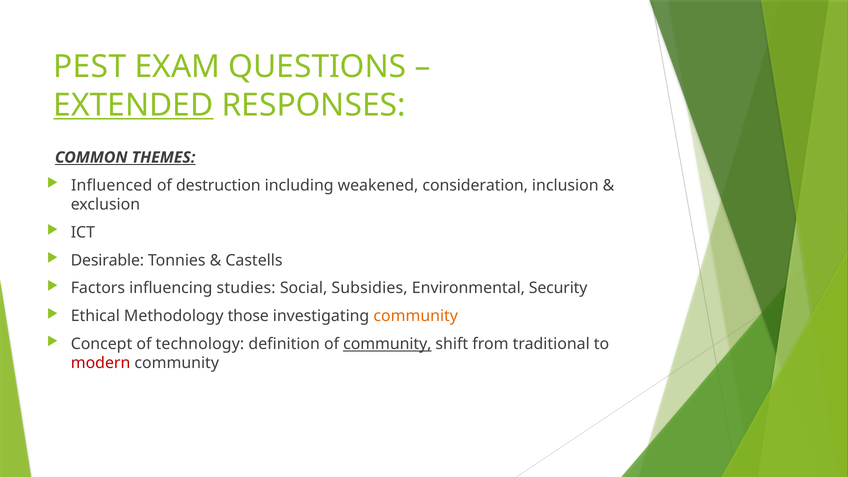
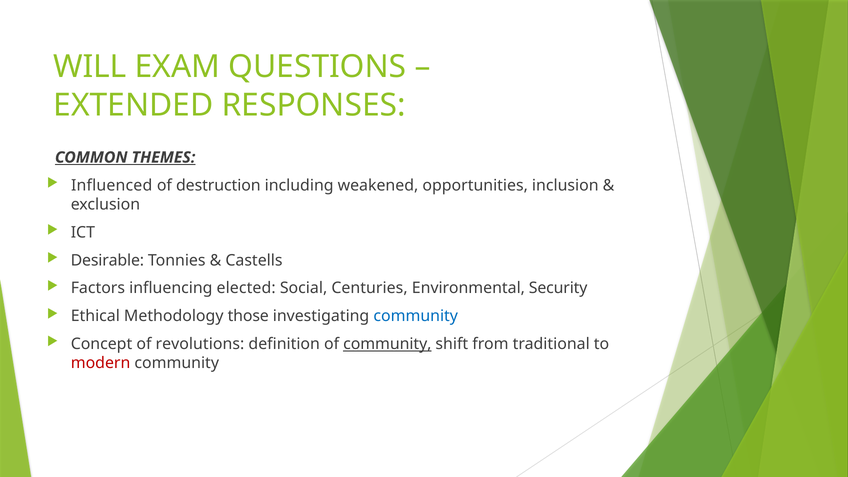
PEST: PEST -> WILL (90, 67)
EXTENDED underline: present -> none (133, 105)
consideration: consideration -> opportunities (475, 185)
studies: studies -> elected (246, 288)
Subsidies: Subsidies -> Centuries (370, 288)
community colour: orange -> blue (416, 316)
technology: technology -> revolutions (200, 344)
